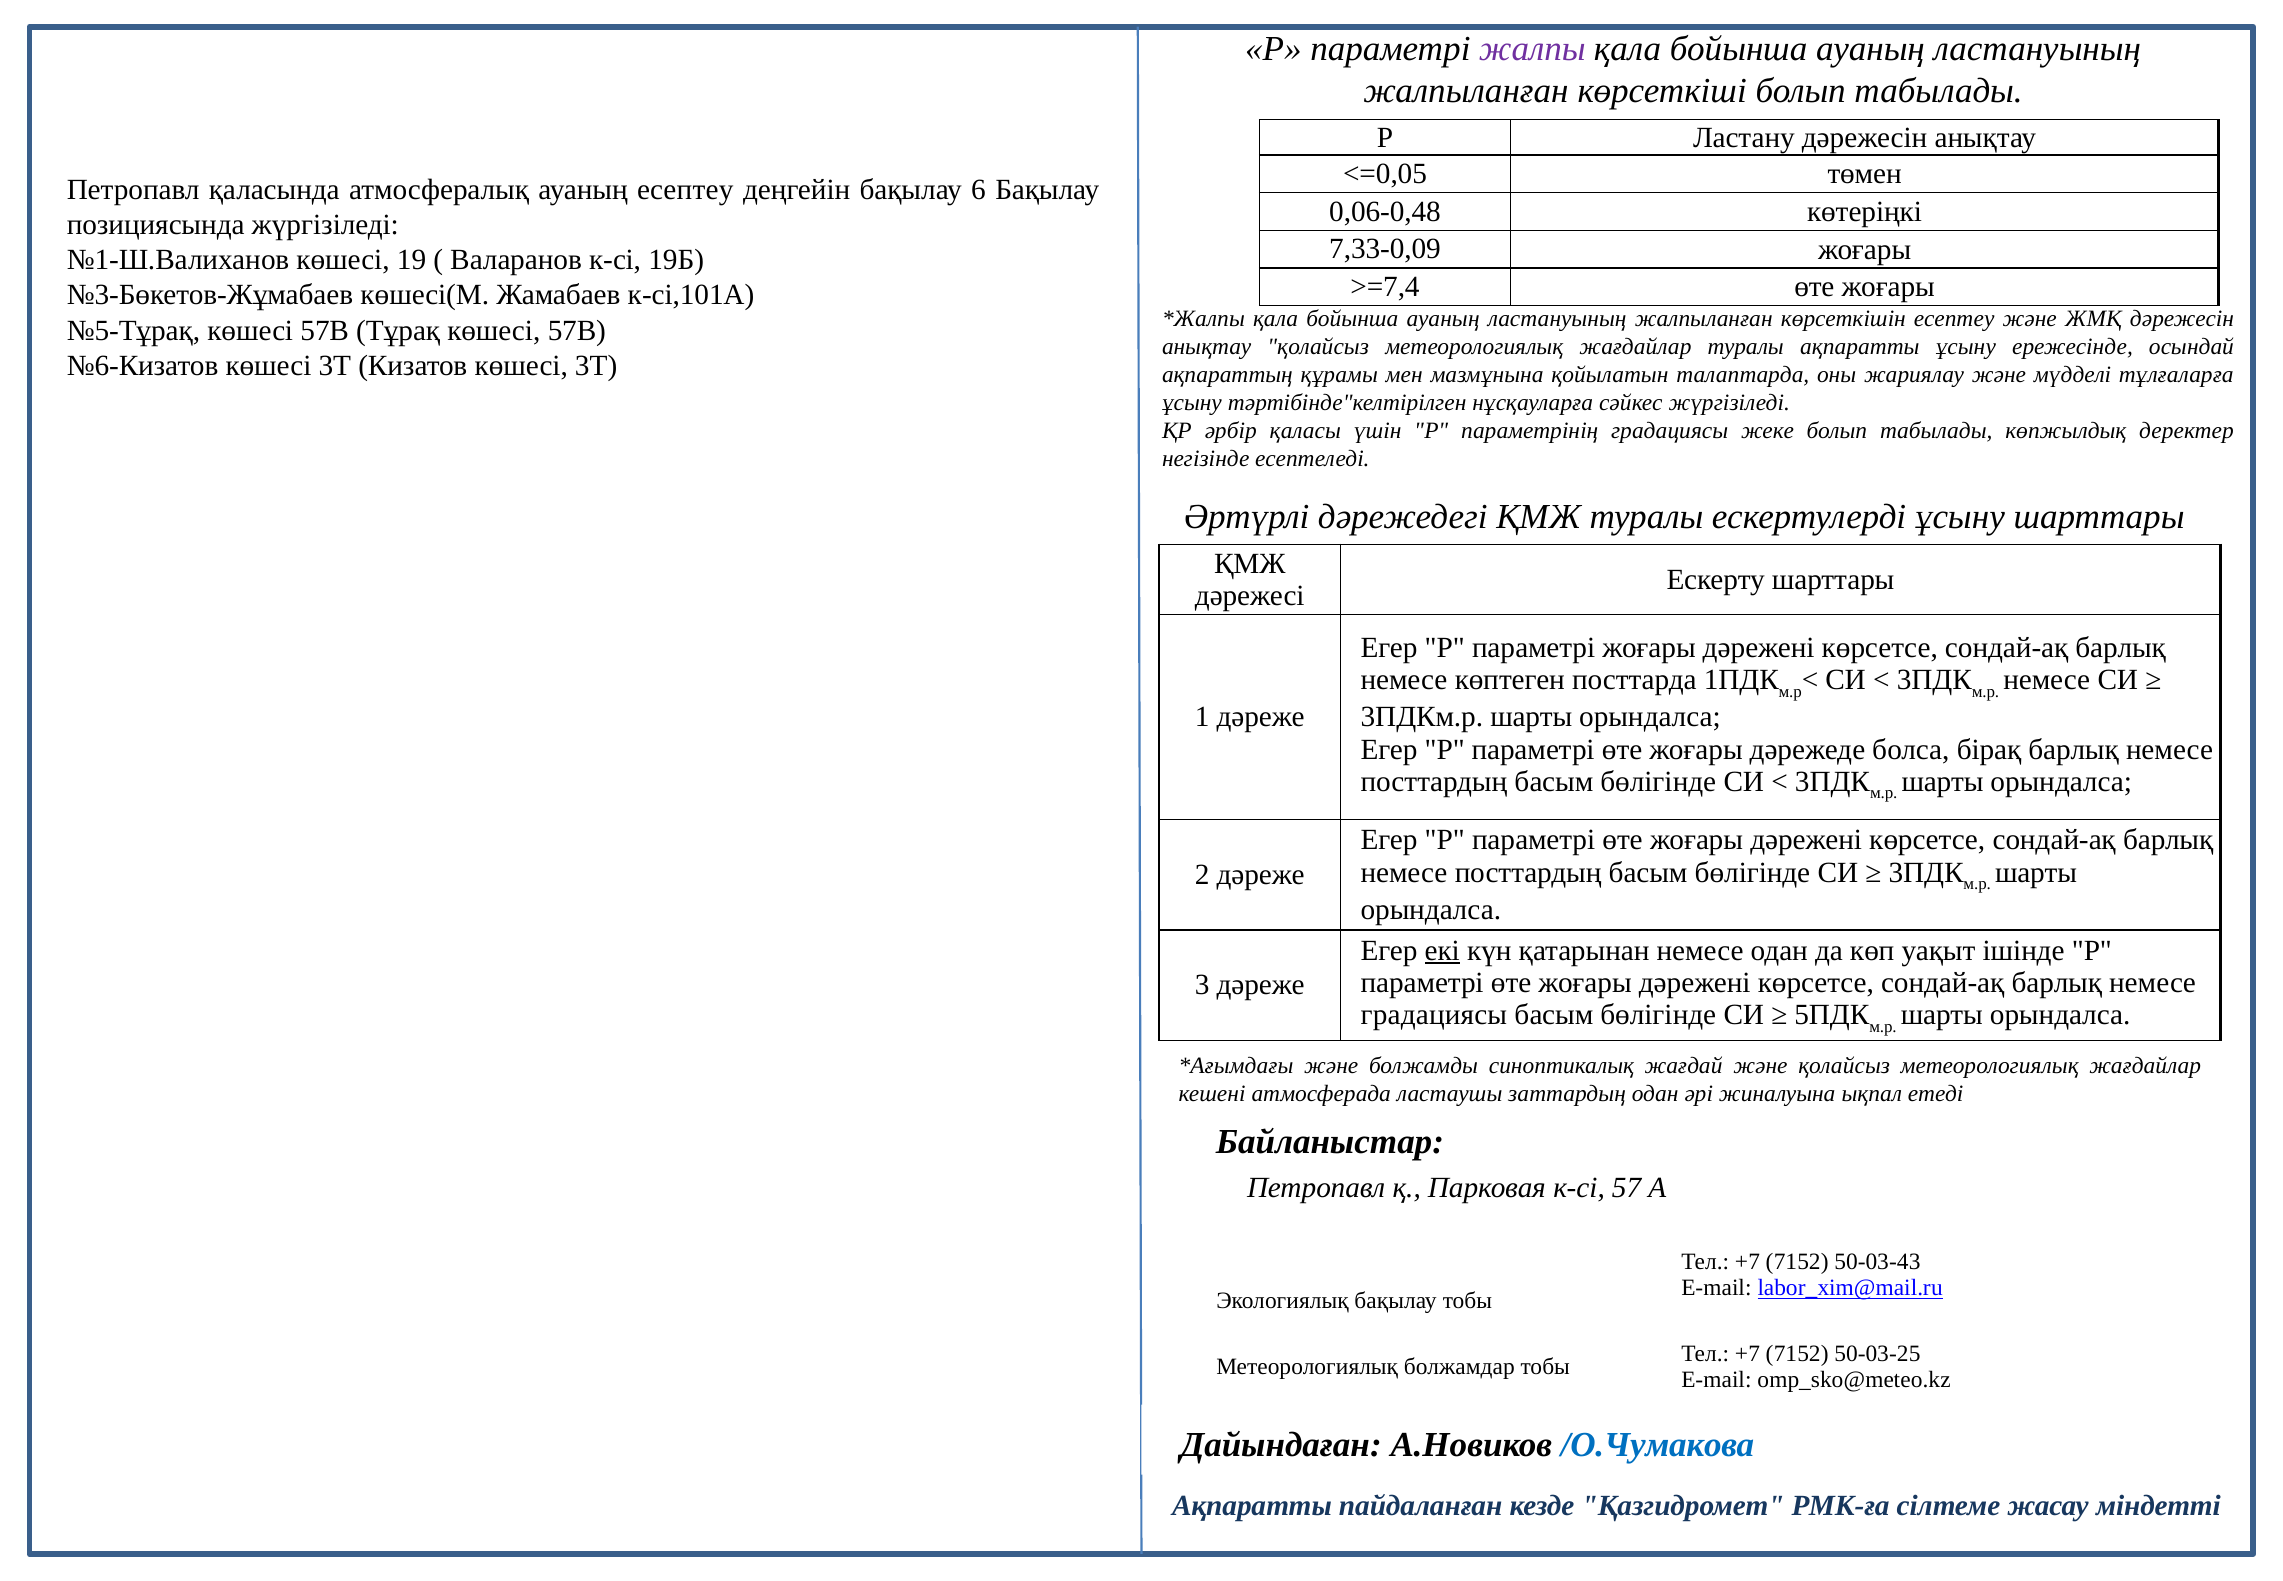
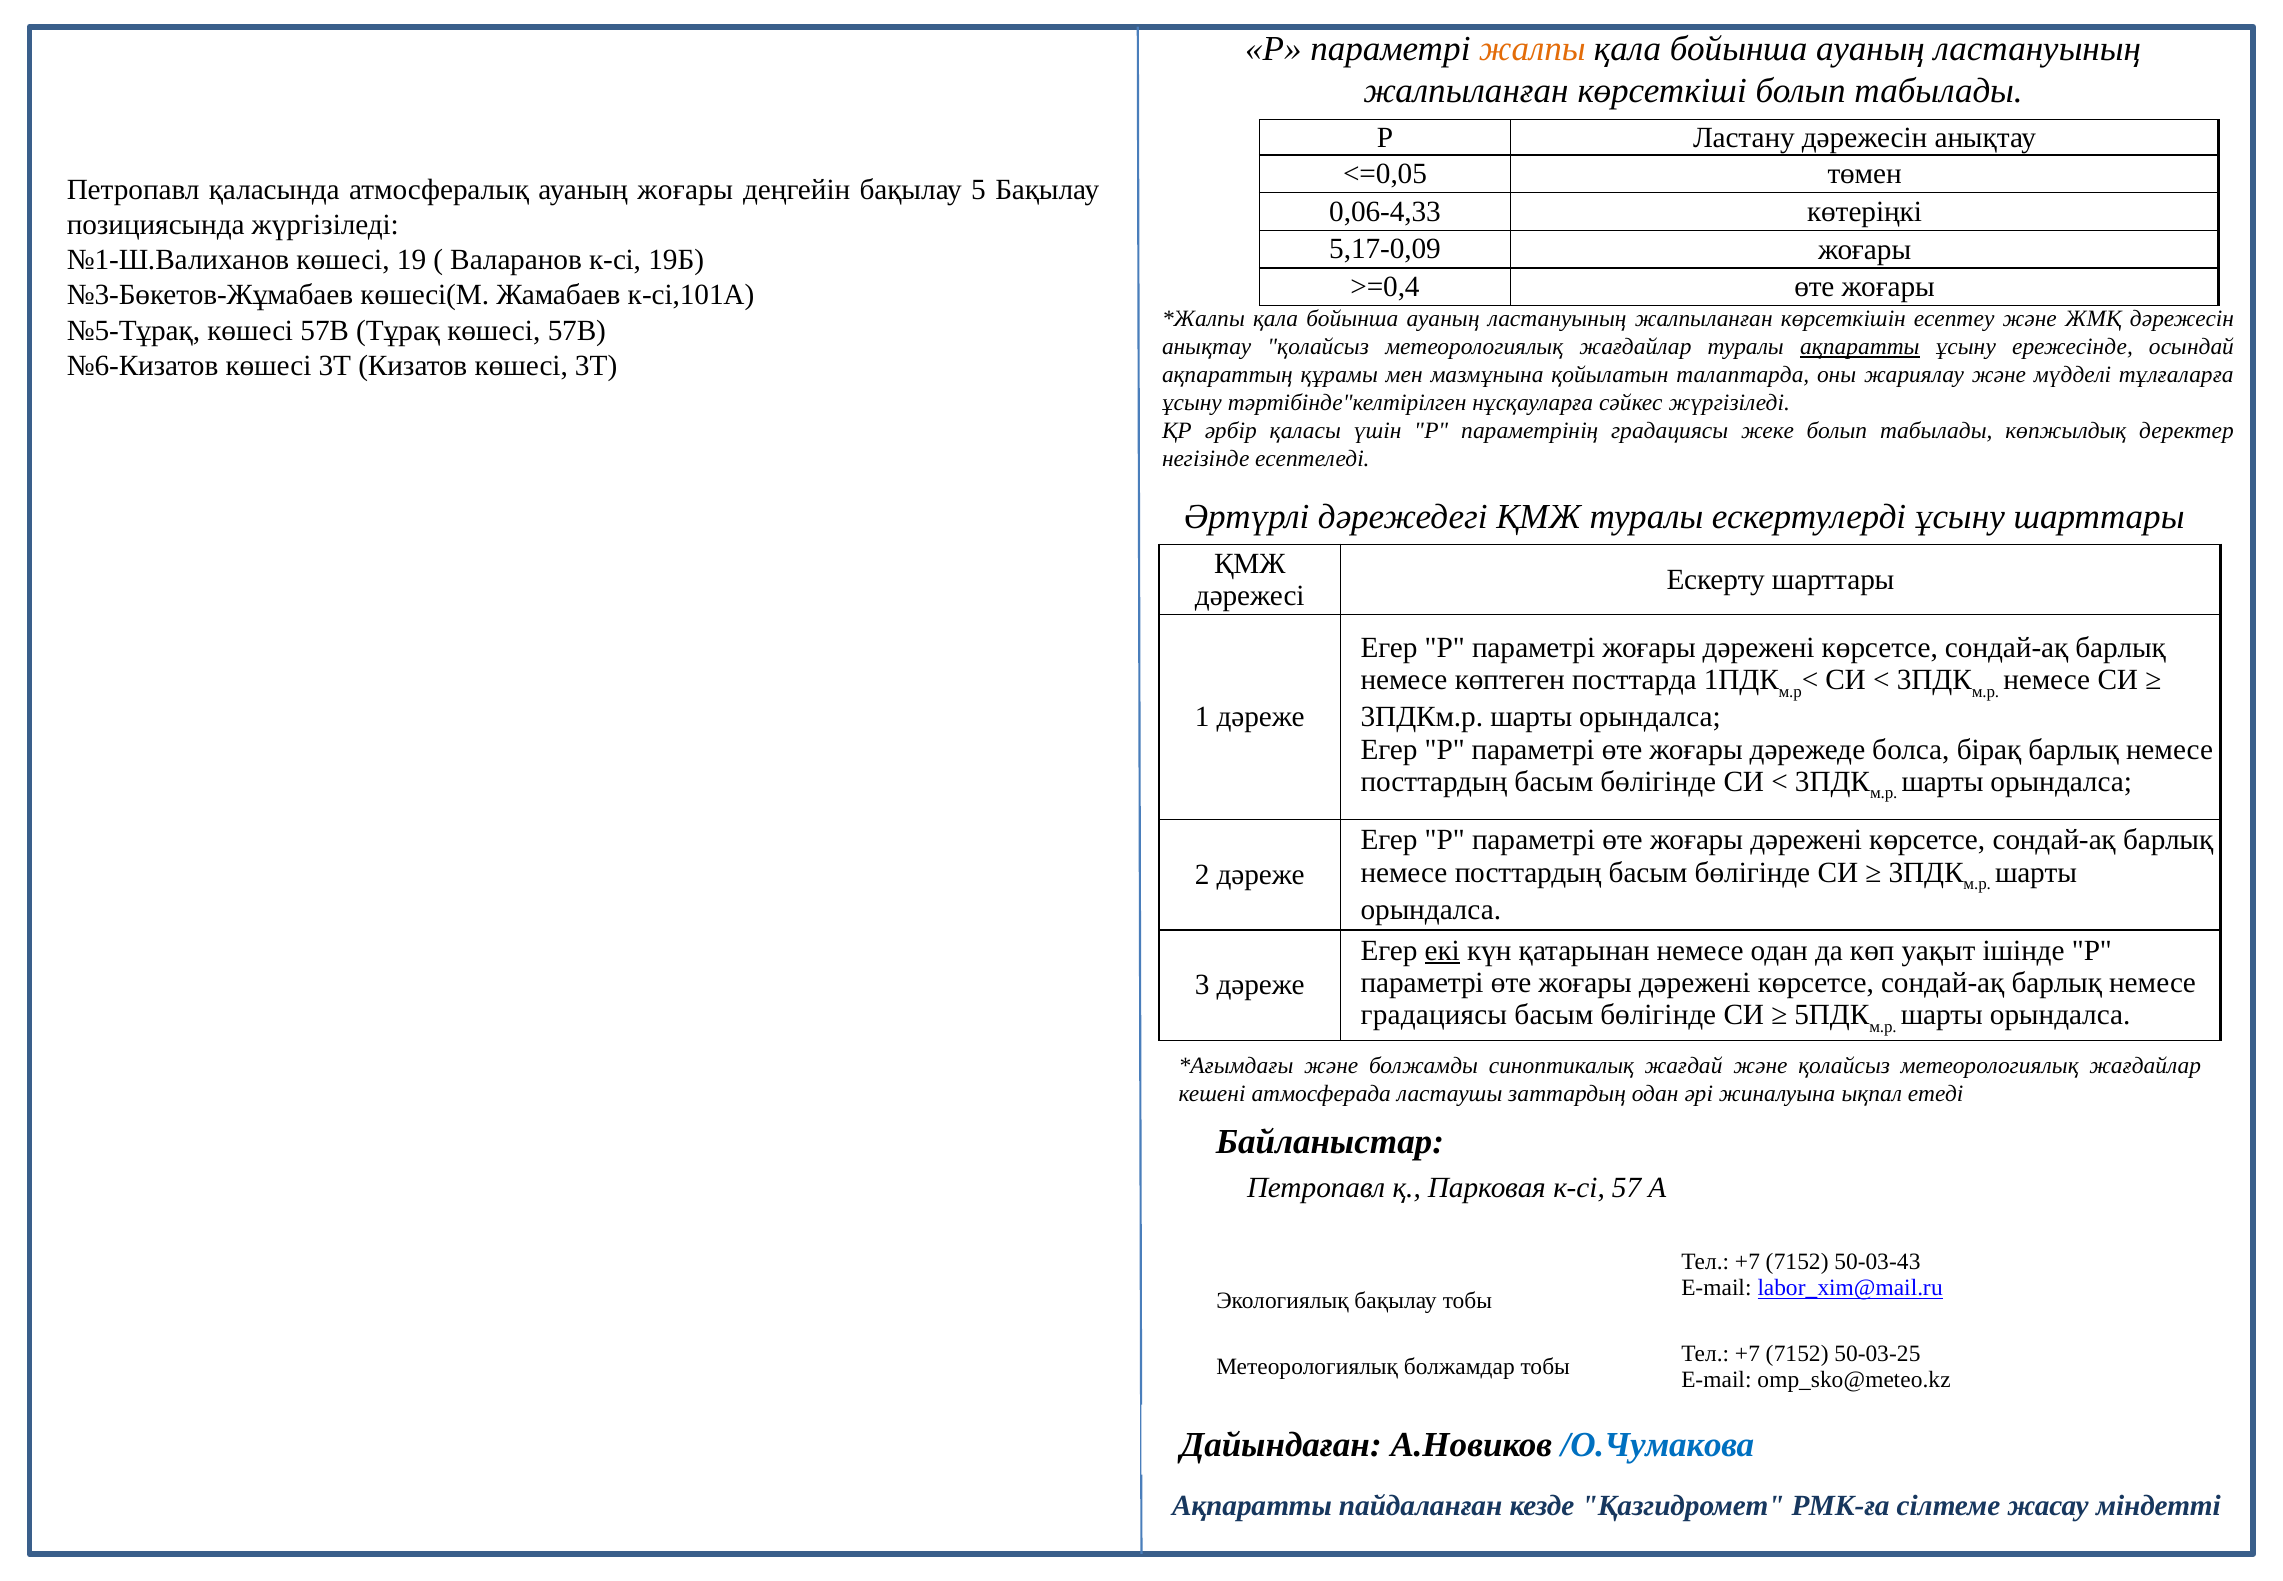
жалпы colour: purple -> orange (1532, 49)
ауаның есептеу: есептеу -> жоғары (685, 190)
6: 6 -> 5 (978, 190)
0,06-0,48: 0,06-0,48 -> 0,06-4,33 (1385, 211)
7,33-0,09: 7,33-0,09 -> 5,17-0,09 (1385, 249)
>=7,4: >=7,4 -> >=0,4 (1385, 287)
ақпаратты underline: none -> present (1860, 347)
